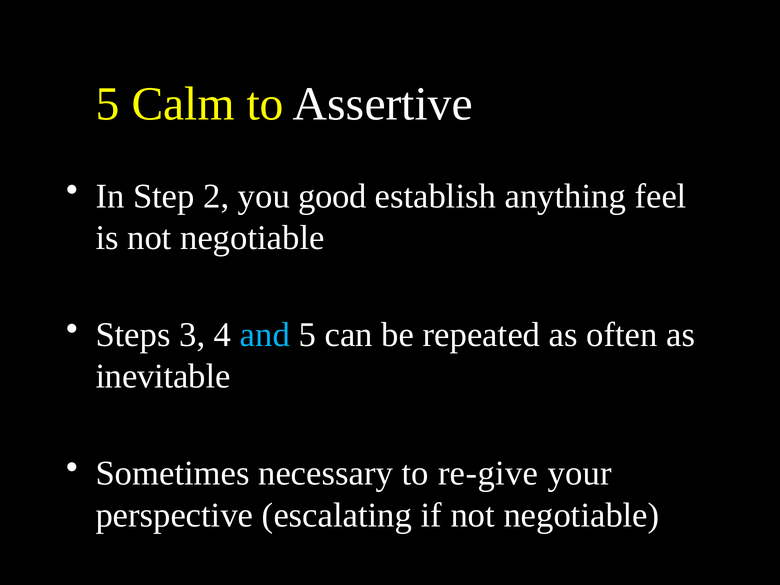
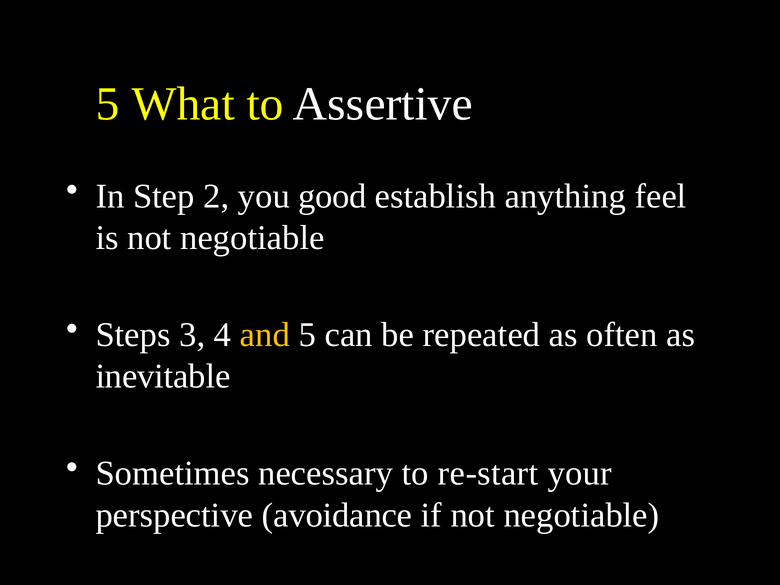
Calm: Calm -> What (183, 104)
and colour: light blue -> yellow (265, 335)
re-give: re-give -> re-start (488, 474)
escalating: escalating -> avoidance (337, 515)
